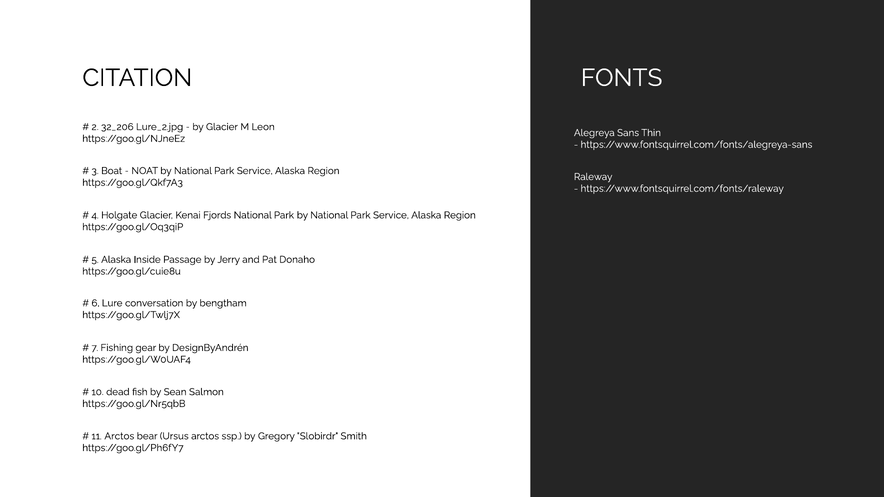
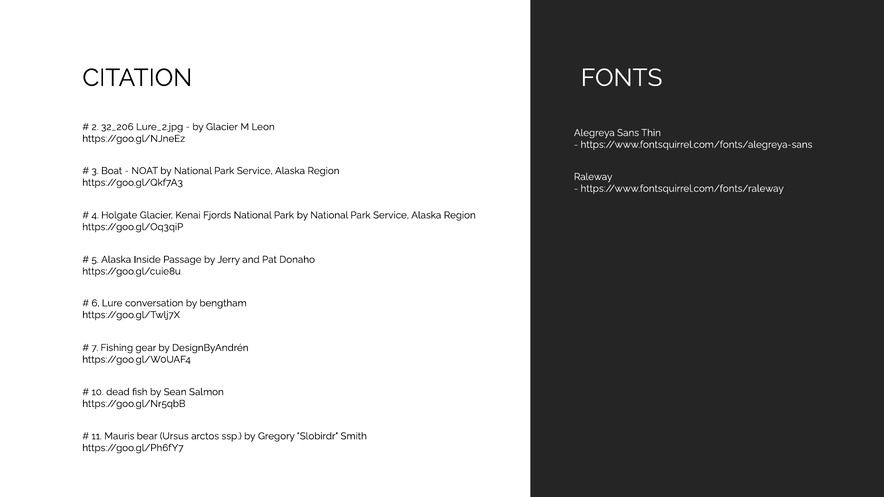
11 Arctos: Arctos -> Mauris (119, 436)
